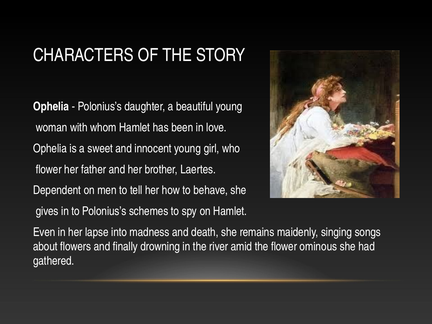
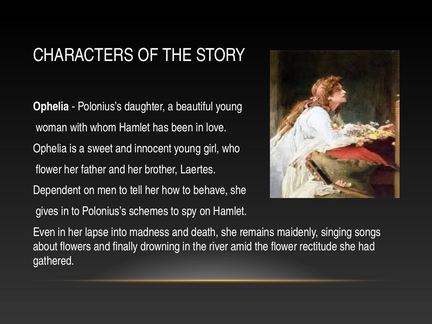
ominous: ominous -> rectitude (318, 247)
